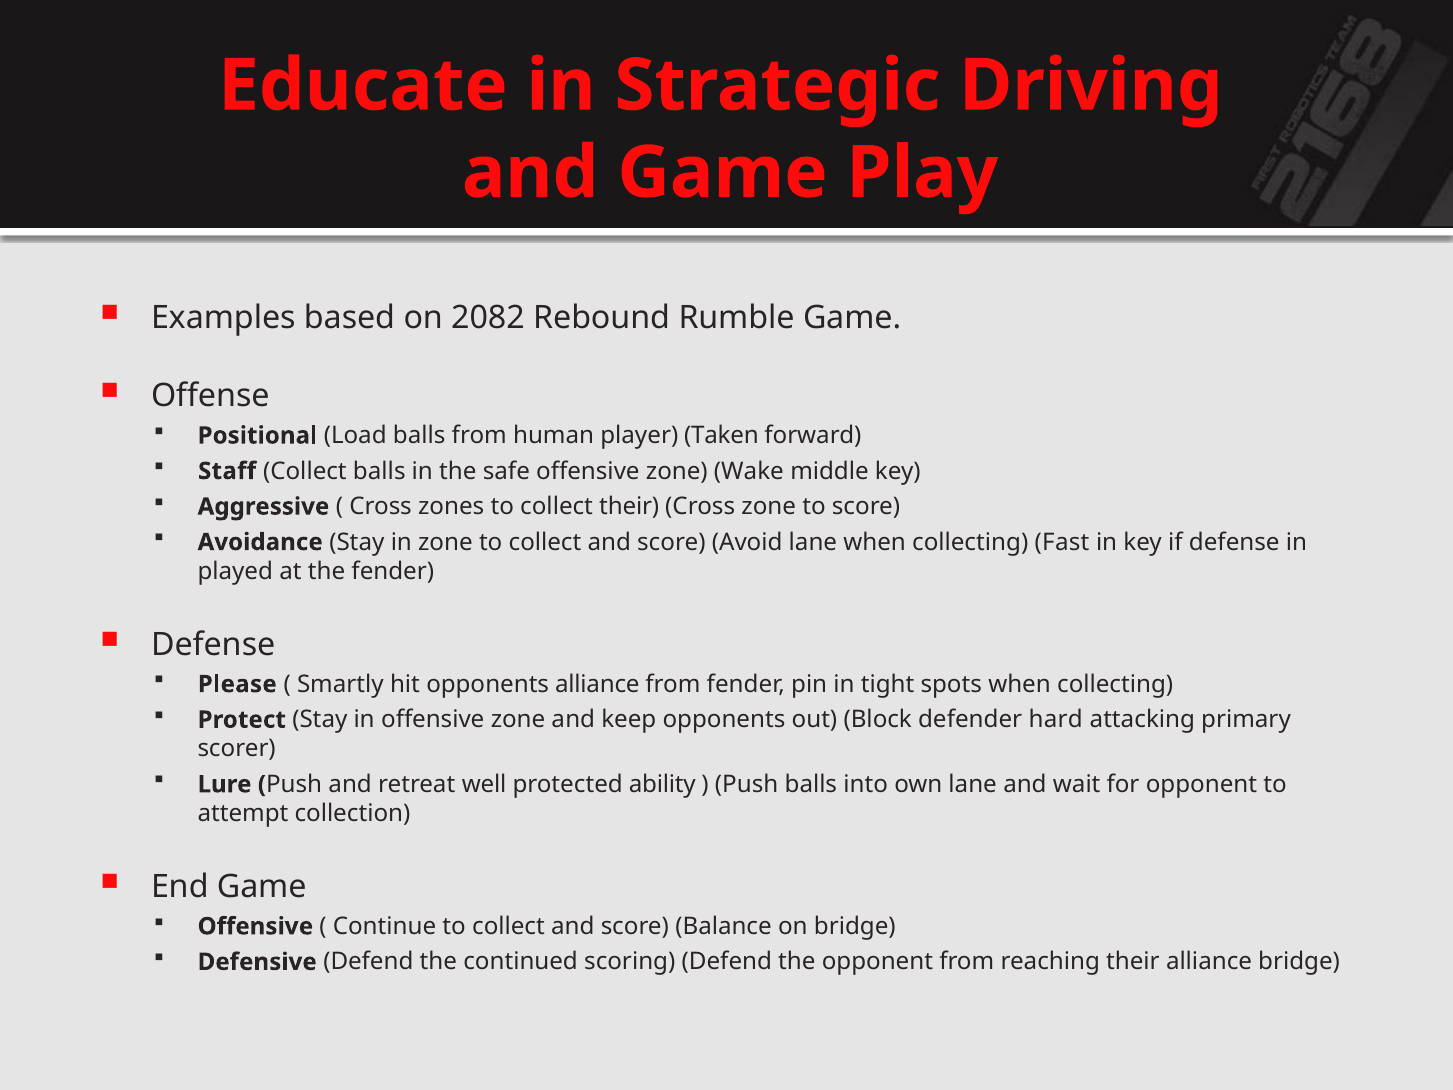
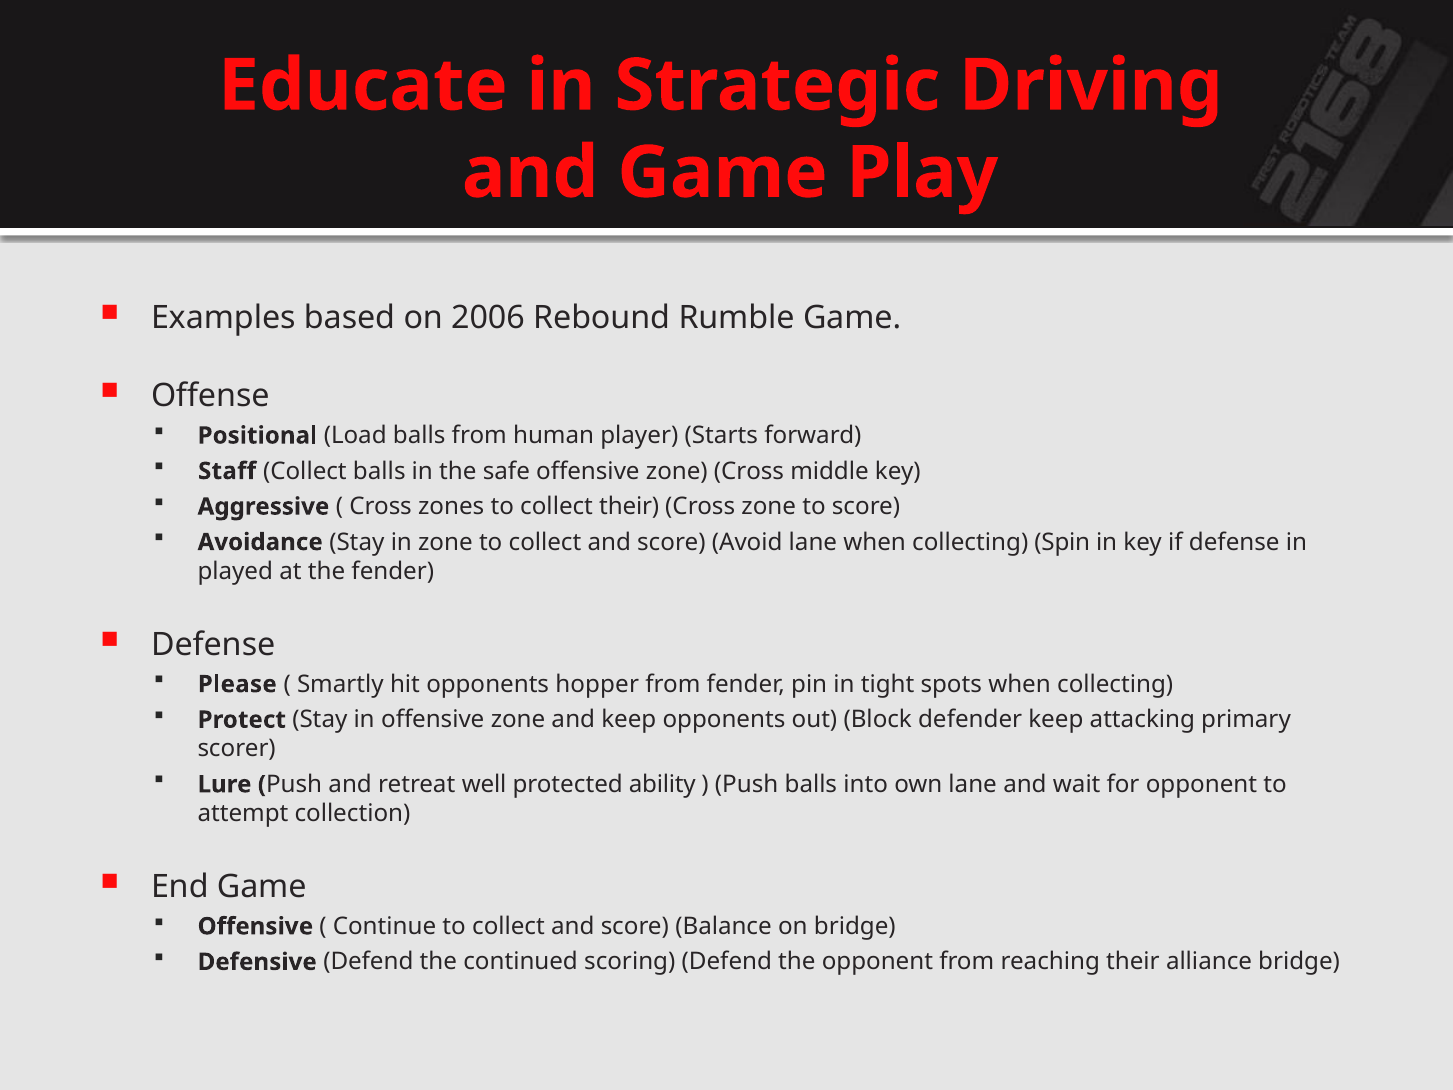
2082: 2082 -> 2006 (488, 318)
Taken: Taken -> Starts (721, 435)
zone Wake: Wake -> Cross (749, 471)
Fast: Fast -> Spin (1062, 542)
opponents alliance: alliance -> hopper (597, 684)
defender hard: hard -> keep (1056, 720)
